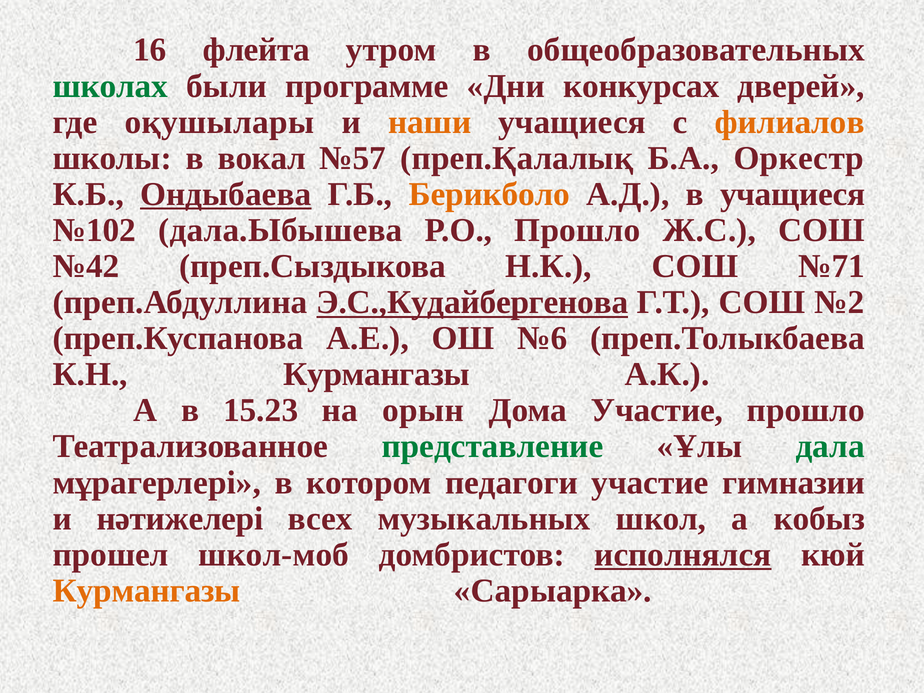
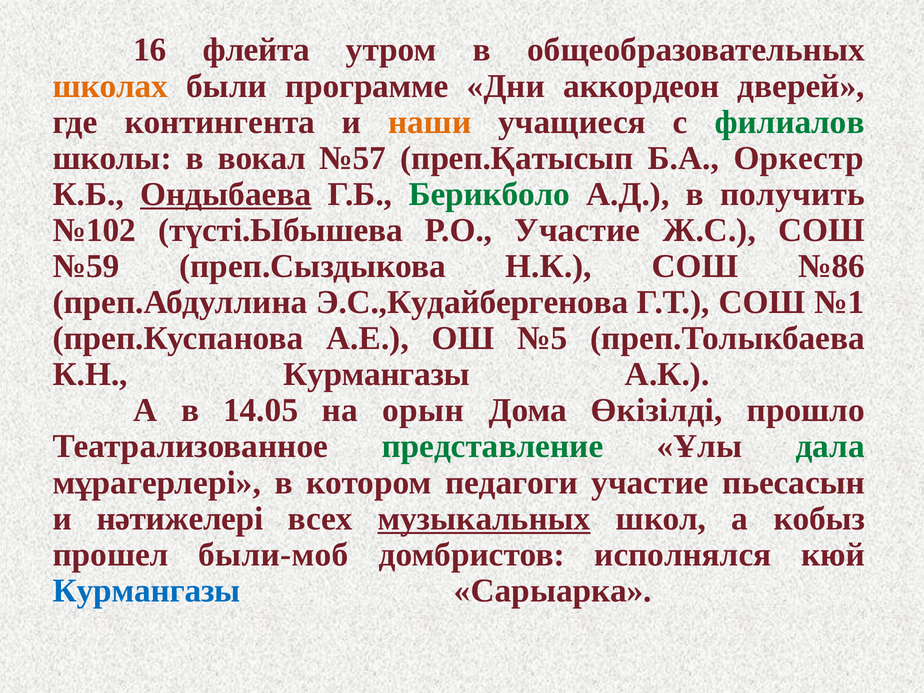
школах colour: green -> orange (110, 86)
конкурсах: конкурсах -> аккордеон (641, 86)
оқушылары: оқушылары -> контингента (220, 122)
филиалов colour: orange -> green (790, 122)
преп.Қалалық: преп.Қалалық -> преп.Қатысып (517, 158)
Берикболо colour: orange -> green (489, 194)
в учащиеся: учащиеся -> получить (792, 194)
дала.Ыбышева: дала.Ыбышева -> түсті.Ыбышева (281, 230)
Р.О Прошло: Прошло -> Участие (577, 230)
№42: №42 -> №59 (86, 266)
№71: №71 -> №86 (831, 266)
Э.С.,Кудайбергенова underline: present -> none (472, 302)
№2: №2 -> №1 (839, 302)
№6: №6 -> №5 (542, 338)
15.23: 15.23 -> 14.05 (261, 410)
Дома Участие: Участие -> Өкізілді (657, 410)
гимназии: гимназии -> пьесасын (794, 482)
музыкальных underline: none -> present (484, 519)
школ-моб: школ-моб -> были-моб (274, 555)
исполнялся underline: present -> none (683, 555)
Курмангазы colour: orange -> blue (147, 591)
